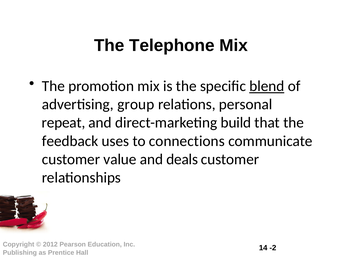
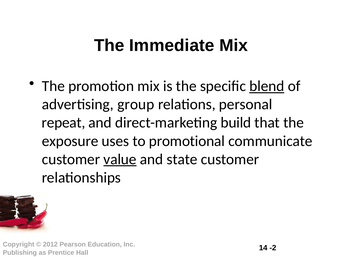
Telephone: Telephone -> Immediate (172, 45)
feedback: feedback -> exposure (70, 141)
connections: connections -> promotional (187, 141)
value underline: none -> present (120, 159)
deals: deals -> state (182, 159)
